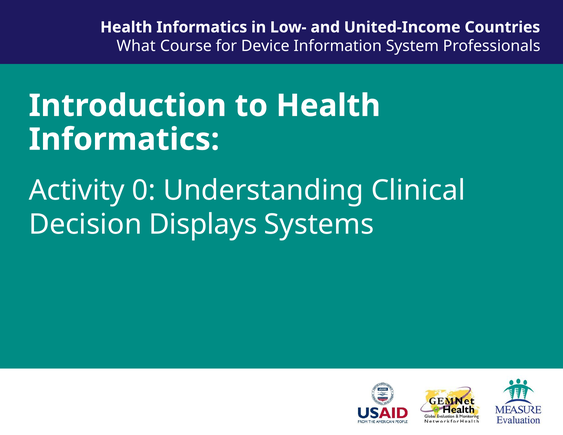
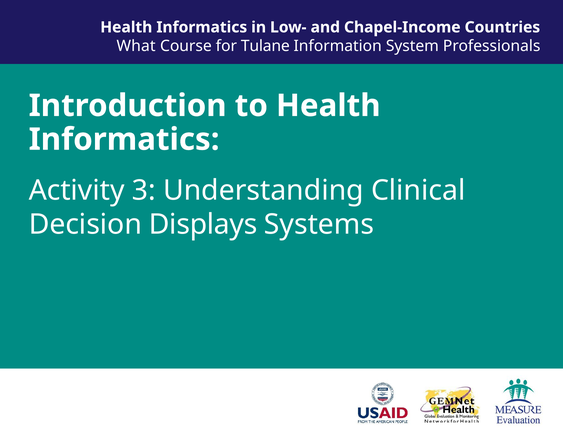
United-Income: United-Income -> Chapel-Income (402, 27)
Device: Device -> Tulane (265, 46)
0: 0 -> 3 (144, 190)
